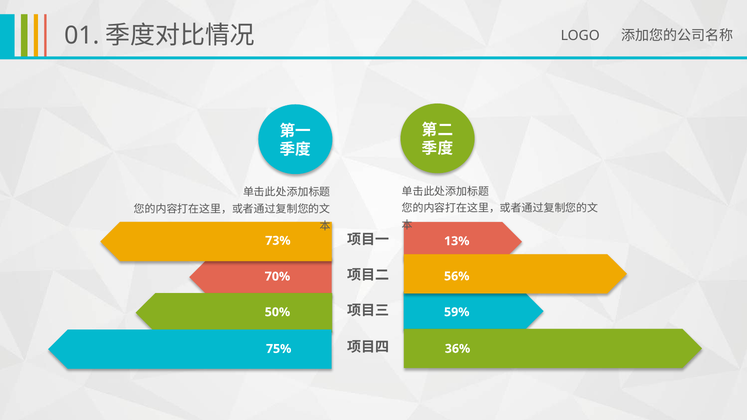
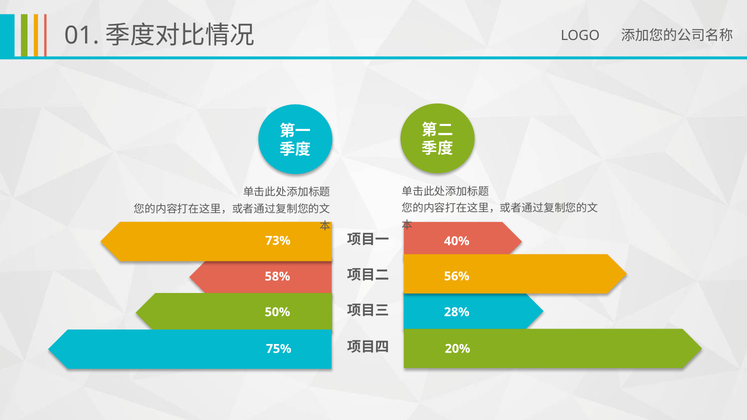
13%: 13% -> 40% (457, 241)
70%: 70% -> 58% (277, 277)
59%: 59% -> 28% (457, 312)
36%: 36% -> 20% (458, 349)
